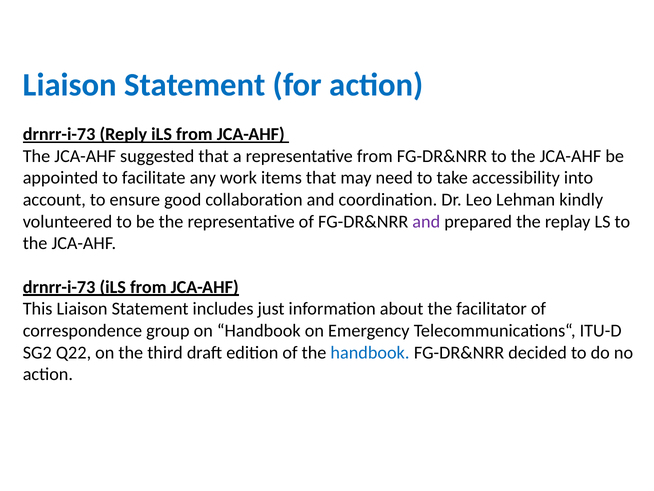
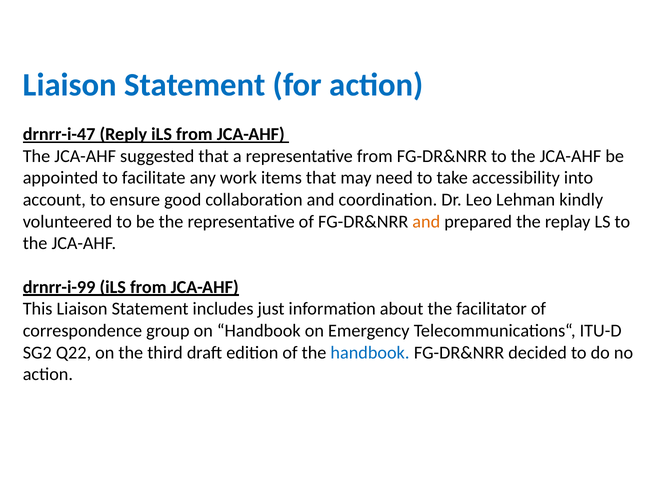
drnrr-i-73: drnrr-i-73 -> drnrr-i-47 (59, 134)
and colour: purple -> orange (426, 221)
drnrr-i-73: drnrr-i-73 -> drnrr-i-99 (59, 287)
